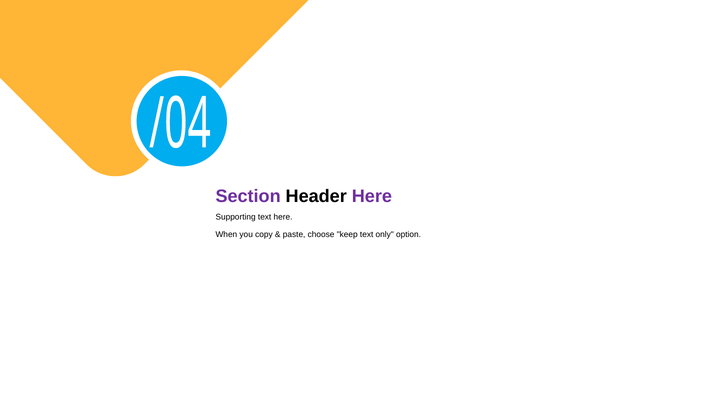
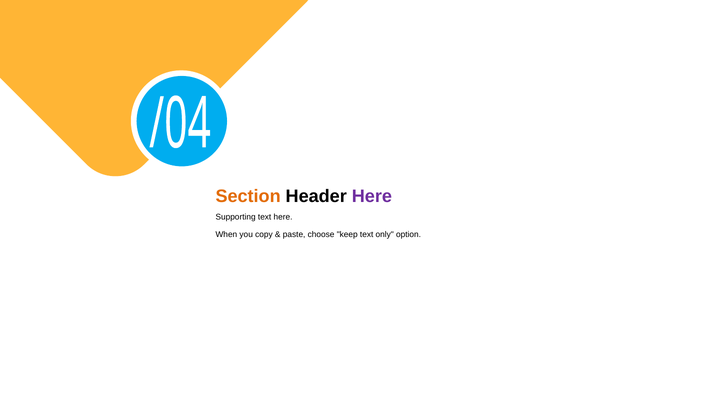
Section colour: purple -> orange (248, 197)
